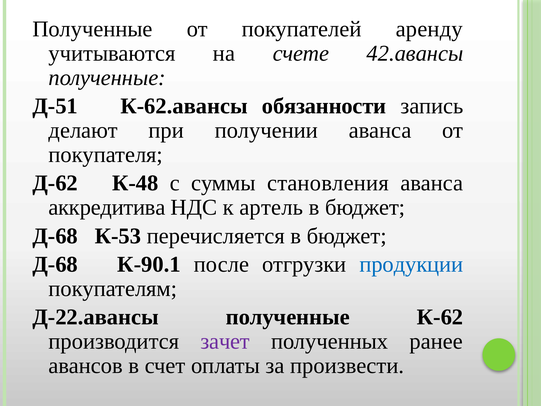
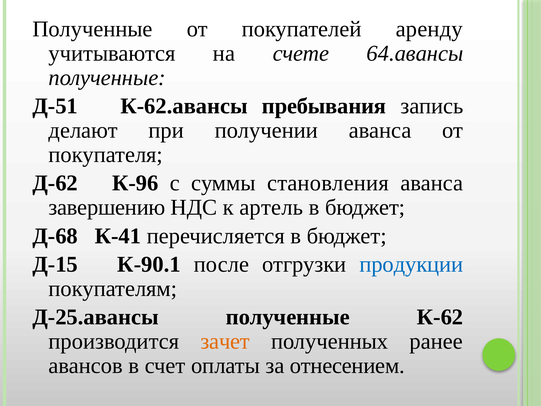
42.авансы: 42.авансы -> 64.авансы (415, 53)
обязанности: обязанности -> пребывания (324, 106)
К-48: К-48 -> К-96 (135, 183)
аккредитива: аккредитива -> завершению (107, 207)
К-53: К-53 -> К-41 (118, 236)
Д-68: Д-68 -> Д-15 (55, 264)
Д-22.авансы: Д-22.авансы -> Д-25.авансы (96, 317)
зачет colour: purple -> orange (225, 341)
произвести: произвести -> отнесением (347, 366)
